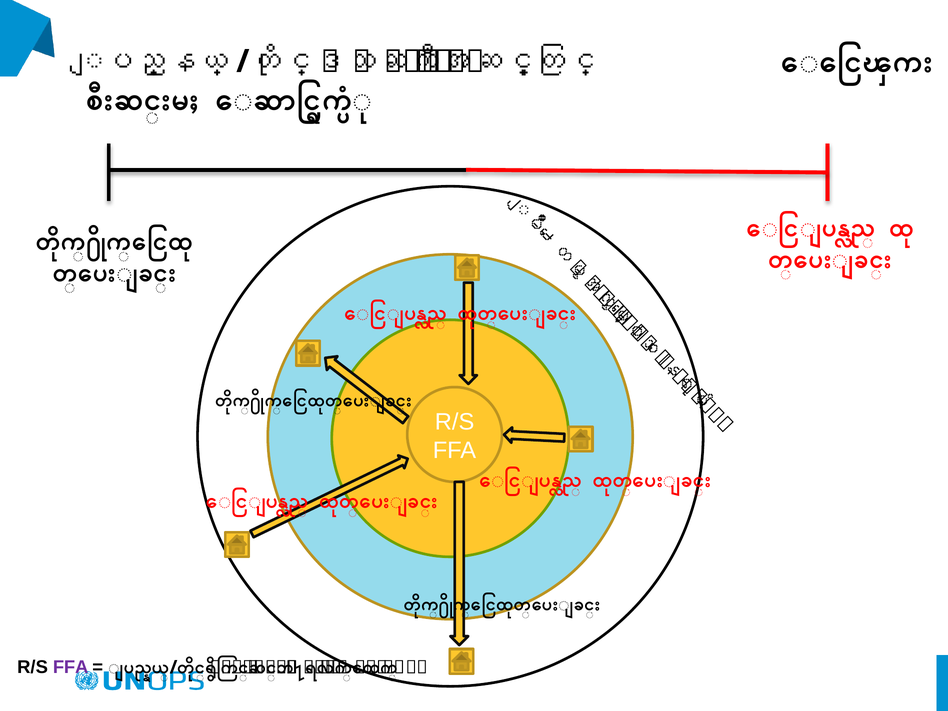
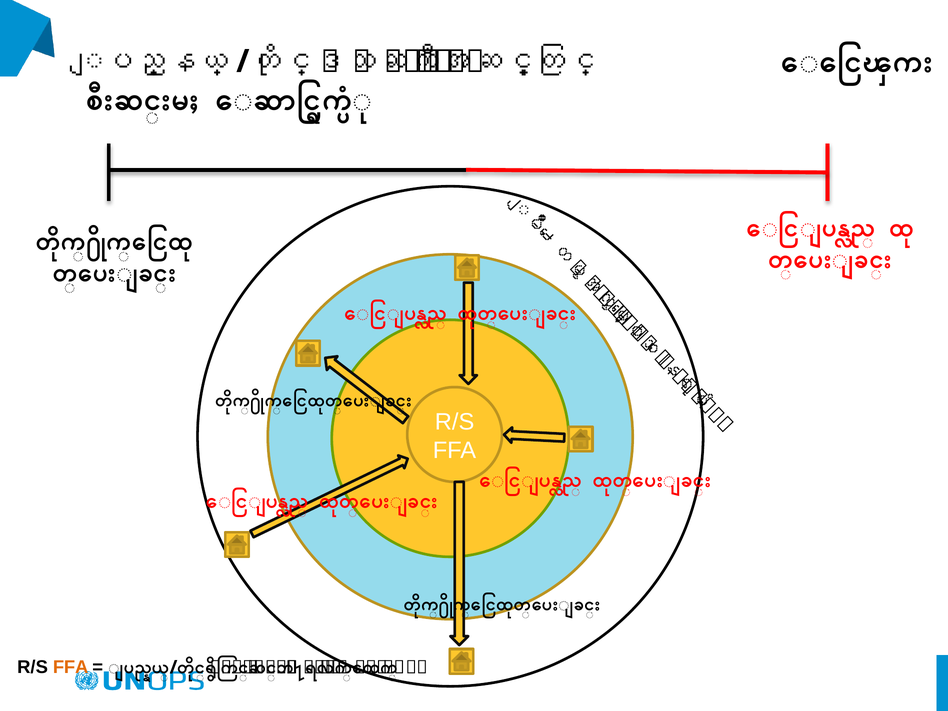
FFA colour: purple -> orange (71, 667)
